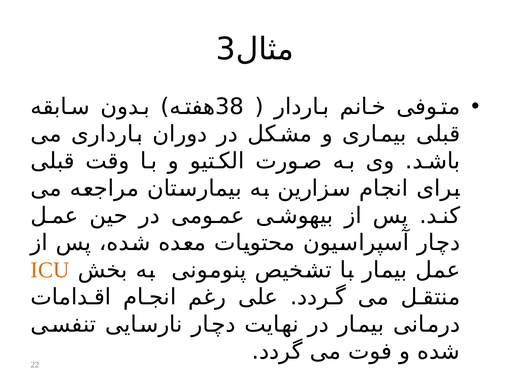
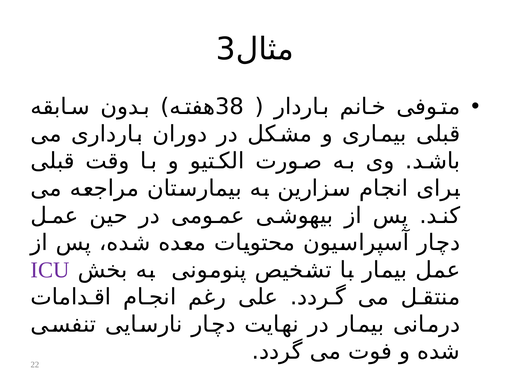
ICU colour: orange -> purple (50, 270)
